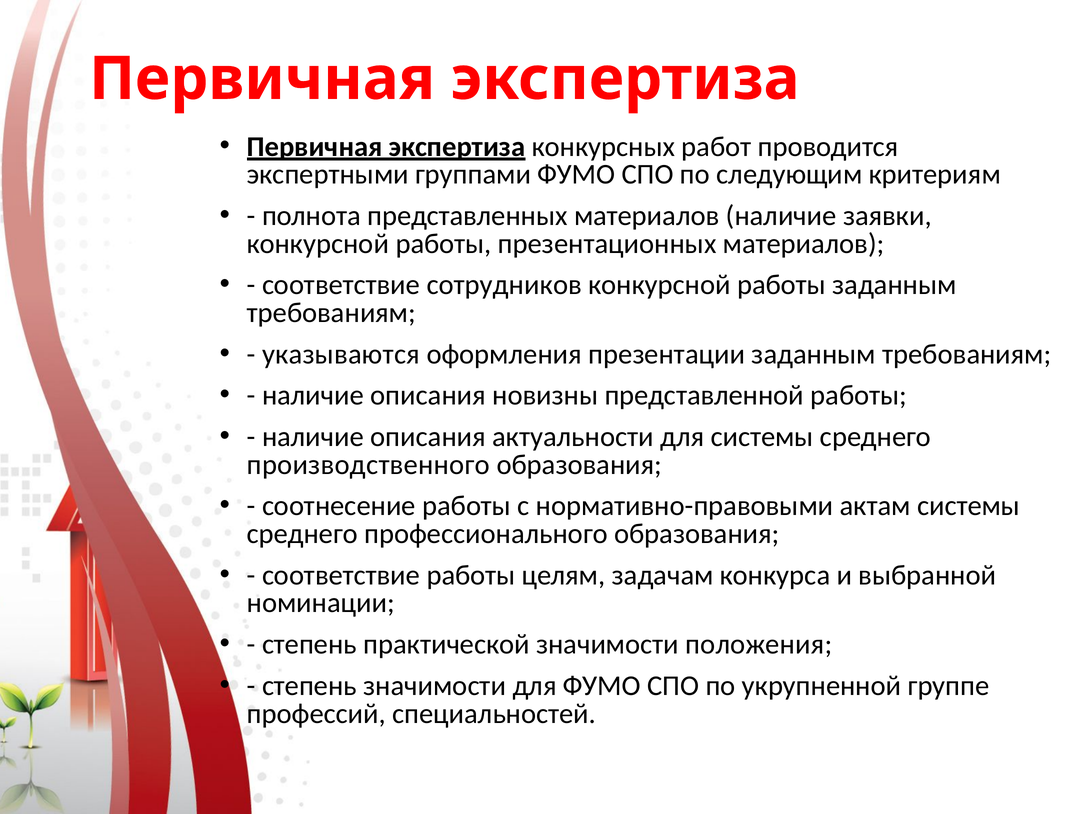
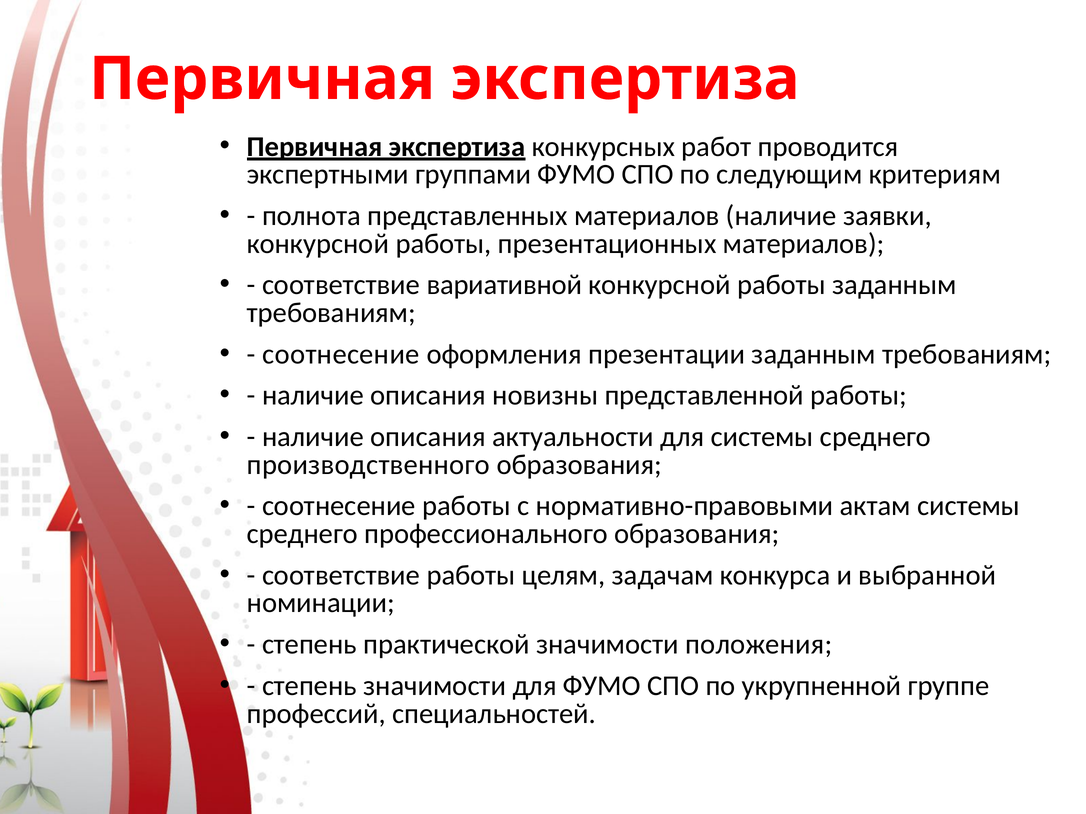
сотрудников: сотрудников -> вариативной (504, 285)
указываются: указываются -> соотнесение (341, 354)
